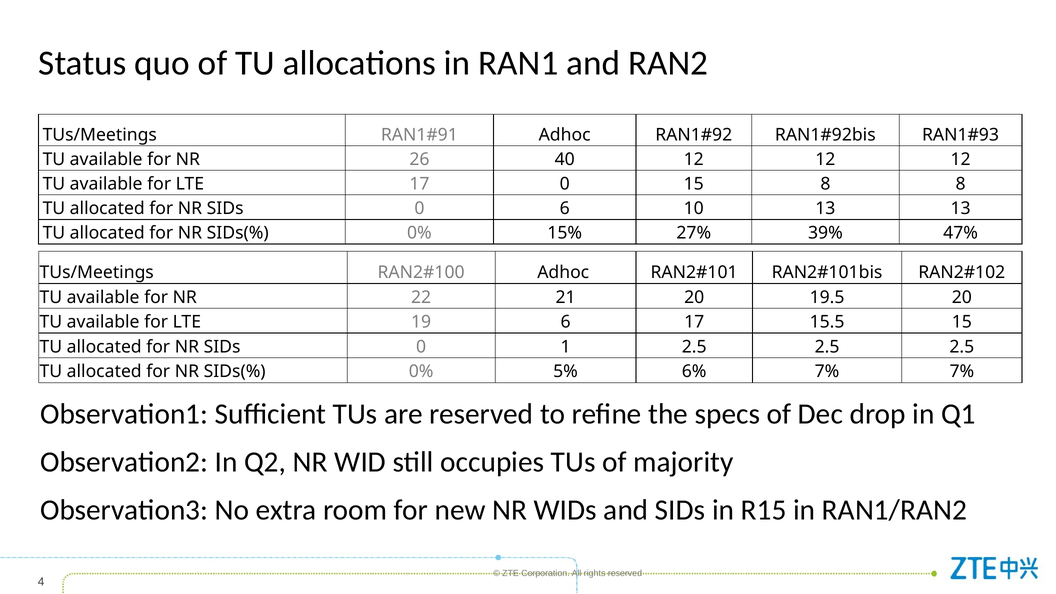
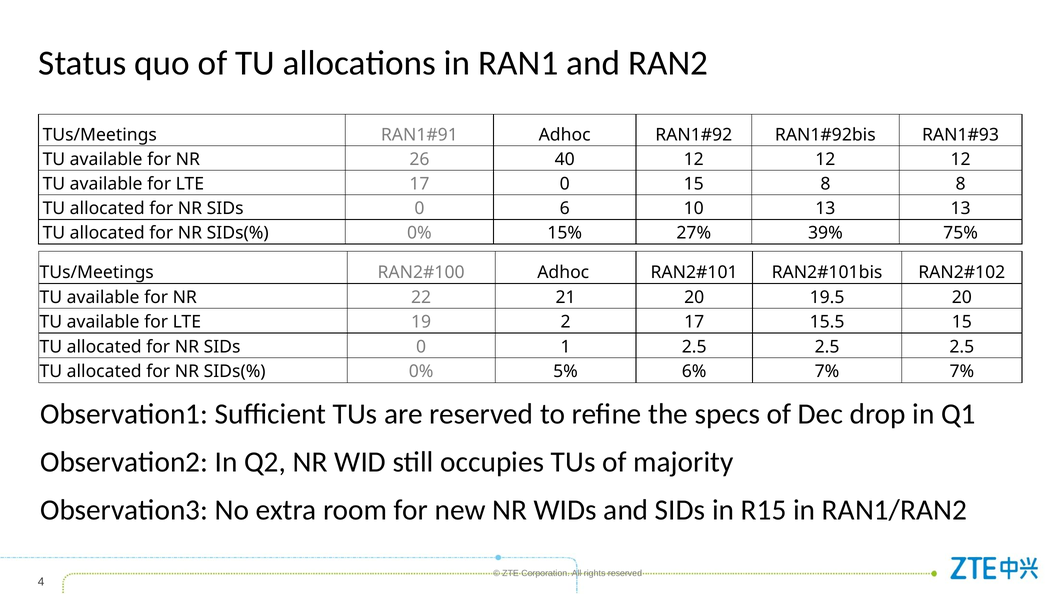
47%: 47% -> 75% (961, 233)
19 6: 6 -> 2 (566, 322)
